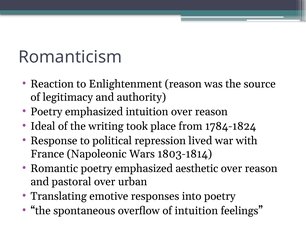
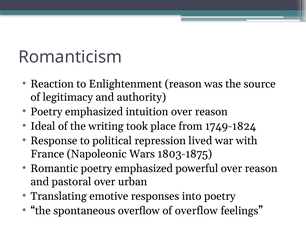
1784-1824: 1784-1824 -> 1749-1824 (231, 126)
1803-1814: 1803-1814 -> 1803-1875 (185, 154)
aesthetic: aesthetic -> powerful (197, 169)
of intuition: intuition -> overflow (196, 211)
